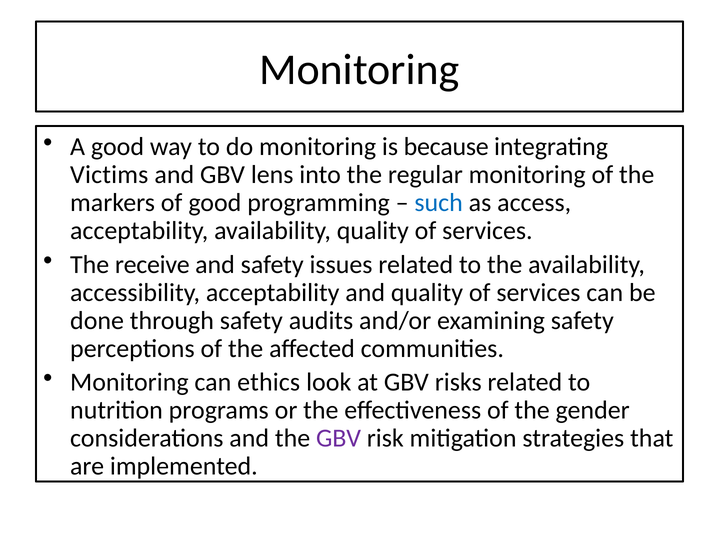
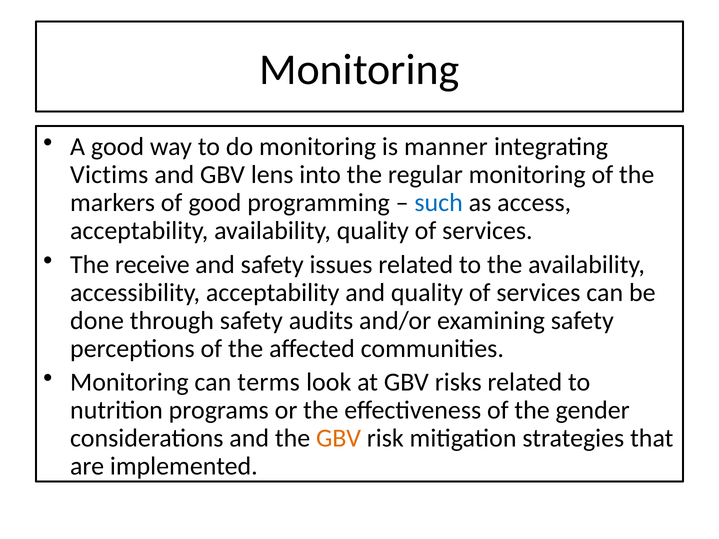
because: because -> manner (446, 147)
ethics: ethics -> terms (269, 382)
GBV colour: purple -> orange (339, 439)
